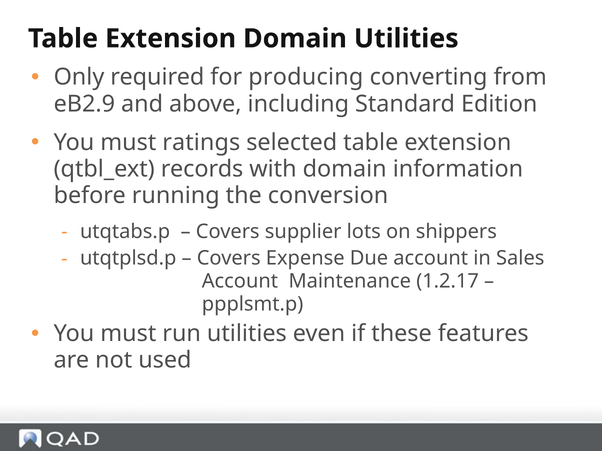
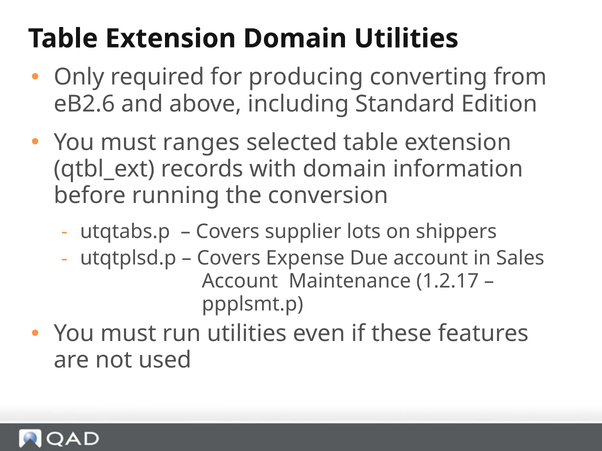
eB2.9: eB2.9 -> eB2.6 (84, 104)
ratings: ratings -> ranges (201, 142)
